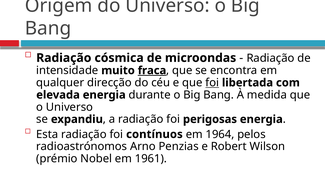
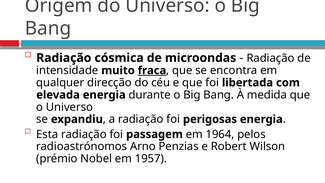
foi underline: present -> none (212, 83)
contínuos: contínuos -> passagem (154, 134)
1961: 1961 -> 1957 (151, 159)
